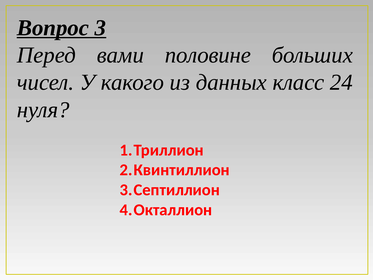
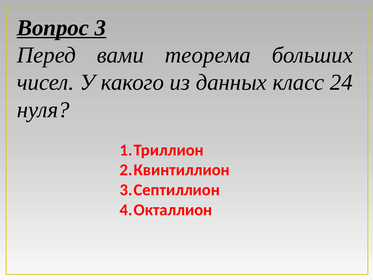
половине: половине -> теорема (208, 55)
